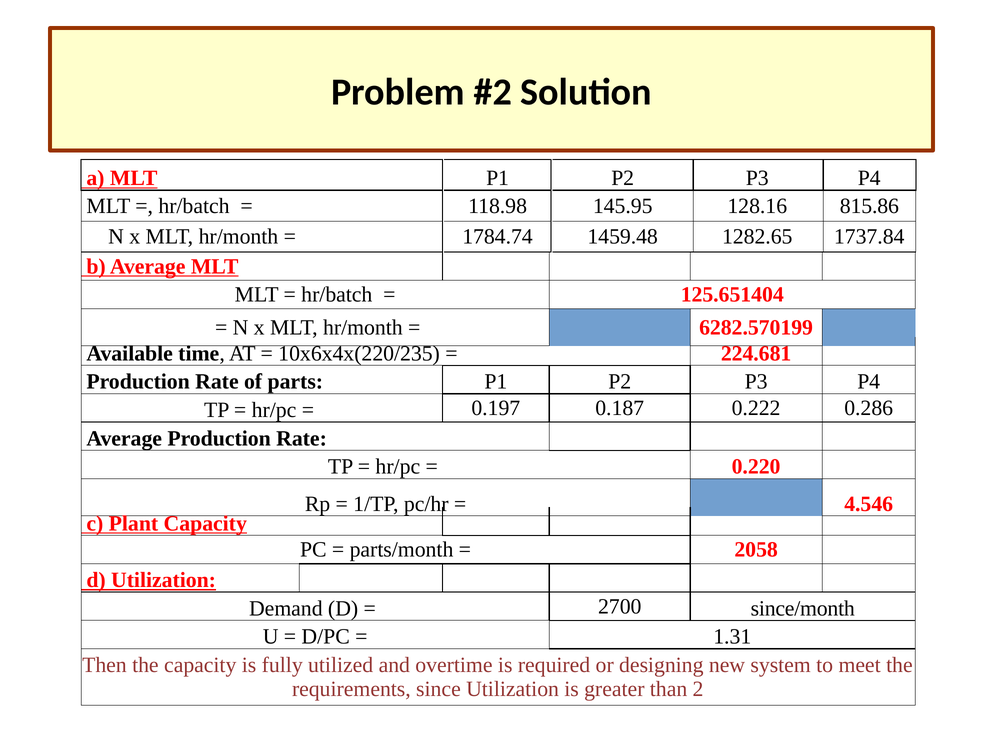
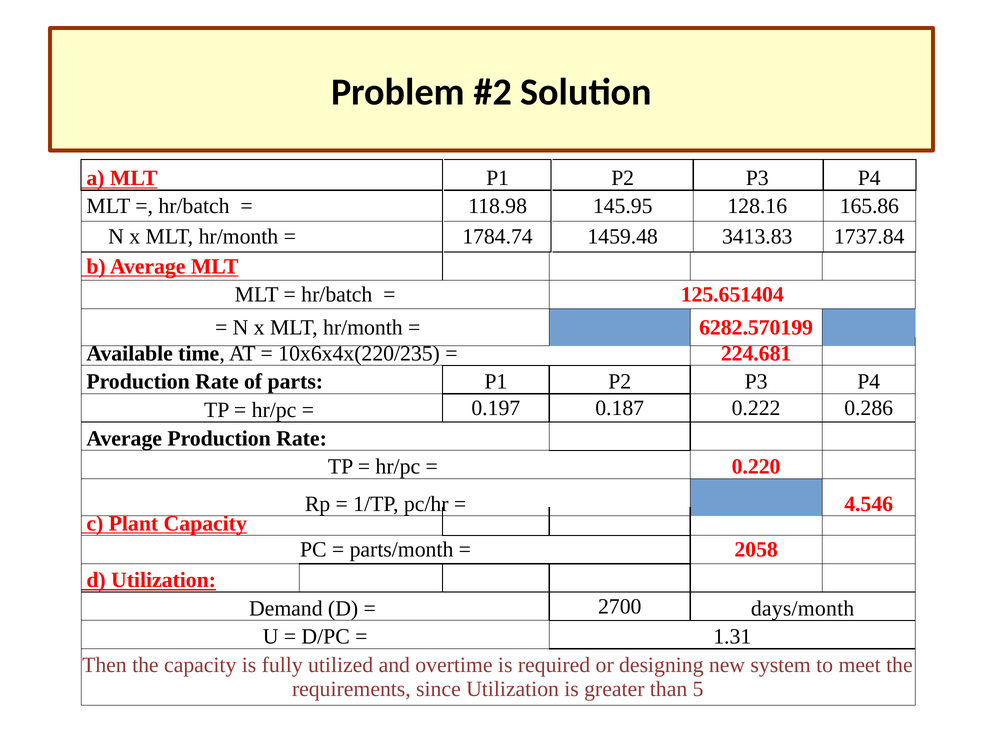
815.86: 815.86 -> 165.86 (869, 206)
1282.65: 1282.65 -> 3413.83 (757, 237)
since/month: since/month -> days/month (803, 608)
2: 2 -> 5 (698, 689)
